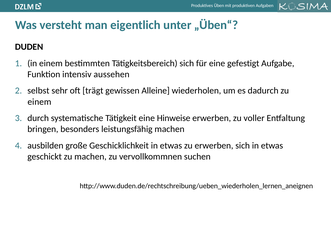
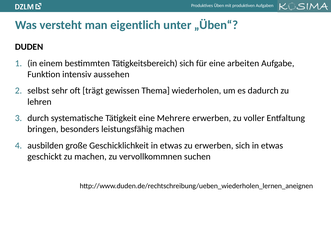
gefestigt: gefestigt -> arbeiten (243, 63)
Alleine: Alleine -> Thema (156, 91)
einem: einem -> lehren (39, 102)
Hinweise: Hinweise -> Mehrere (174, 118)
